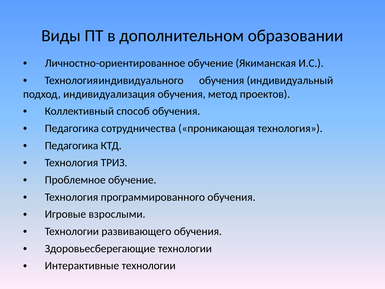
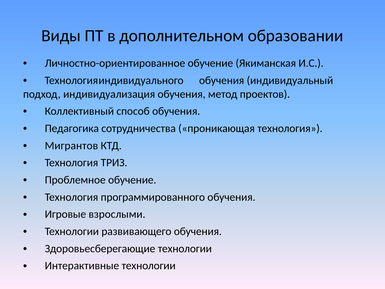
Педагогика: Педагогика -> Мигрантов (71, 145)
